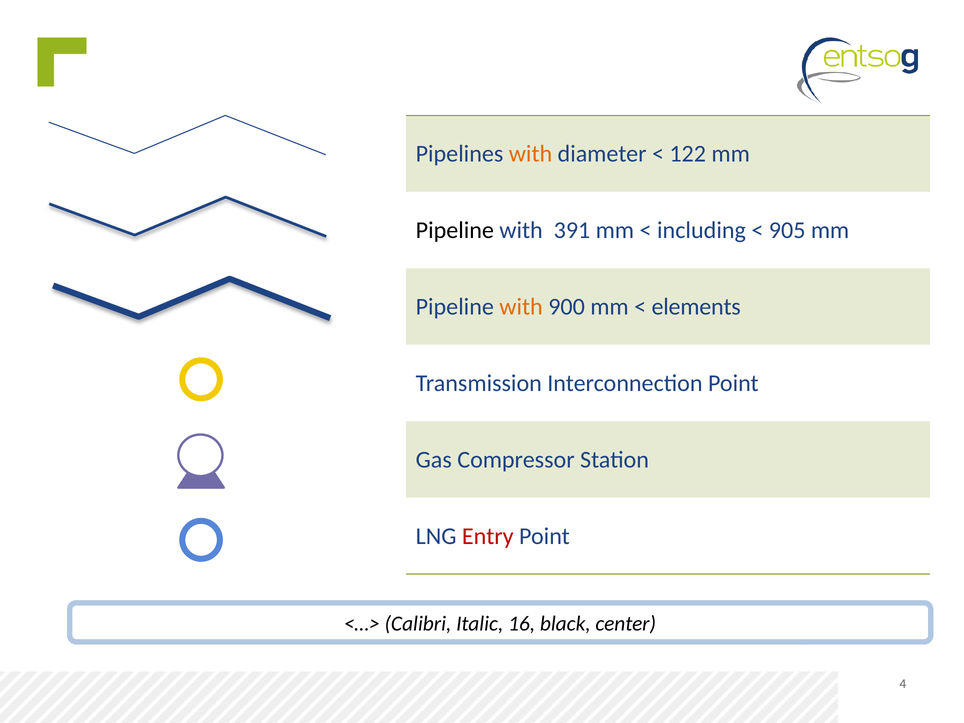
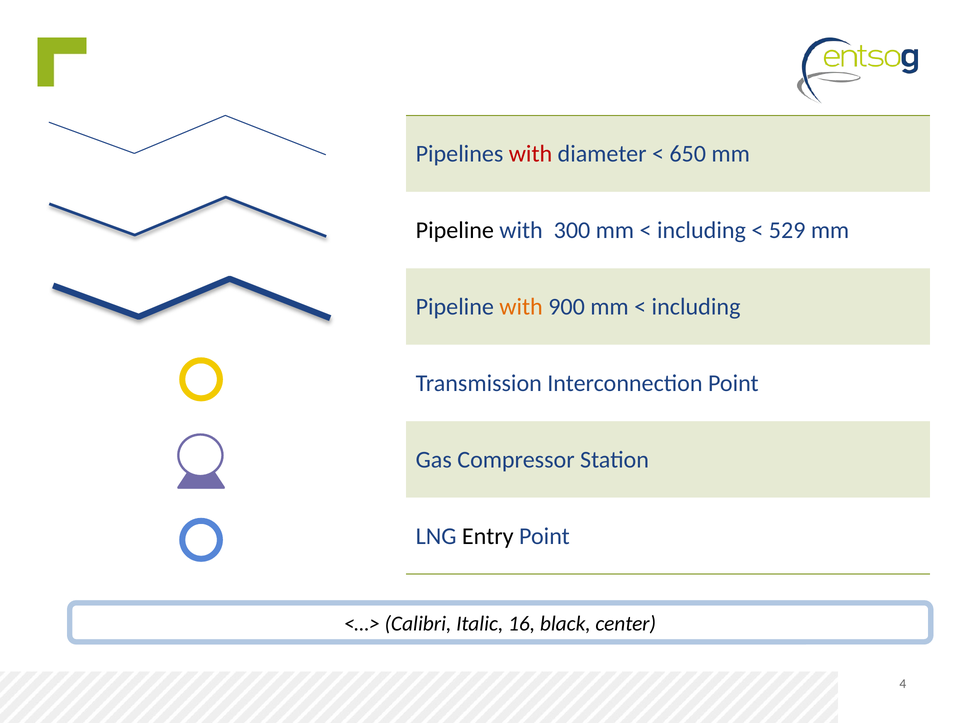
with colour: orange -> red (530, 154)
122: 122 -> 650 (688, 154)
391: 391 -> 300 (572, 230)
905: 905 -> 529 (787, 230)
elements: elements -> including (696, 307)
Entry colour: red -> black (488, 536)
